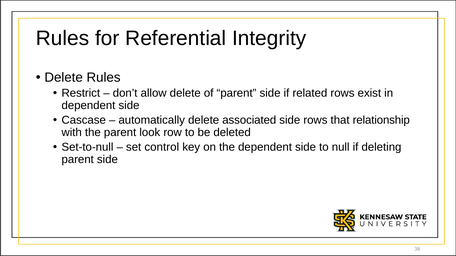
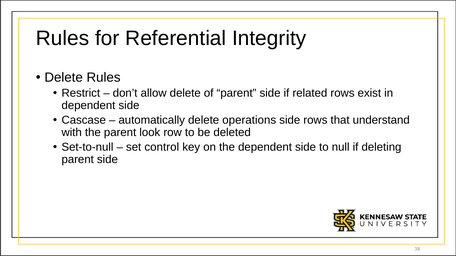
associated: associated -> operations (249, 120)
relationship: relationship -> understand (381, 120)
